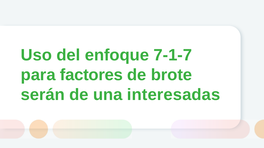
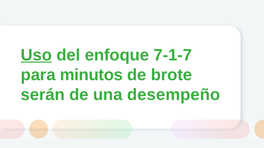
Uso underline: none -> present (36, 55)
factores: factores -> minutos (91, 75)
interesadas: interesadas -> desempeño (174, 95)
